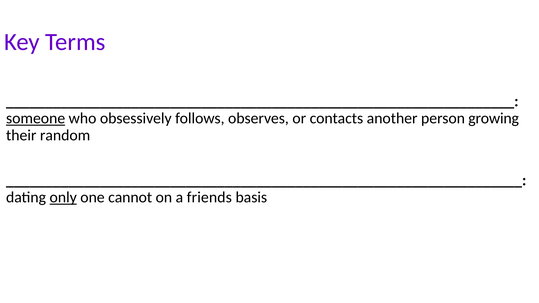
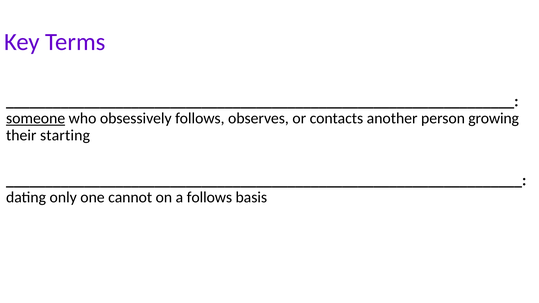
random: random -> starting (65, 135)
only underline: present -> none (63, 198)
a friends: friends -> follows (209, 198)
